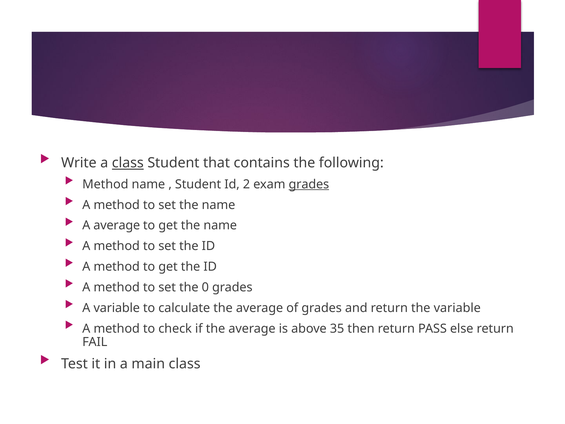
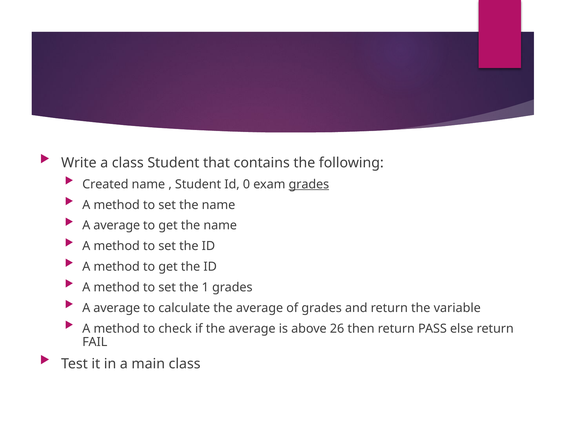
class underline: present -> none (128, 163)
Method: Method -> Created (105, 184)
2: 2 -> 0 (246, 184)
0: 0 -> 1 (205, 287)
variable: variable -> average (117, 308)
35: 35 -> 26 (337, 328)
